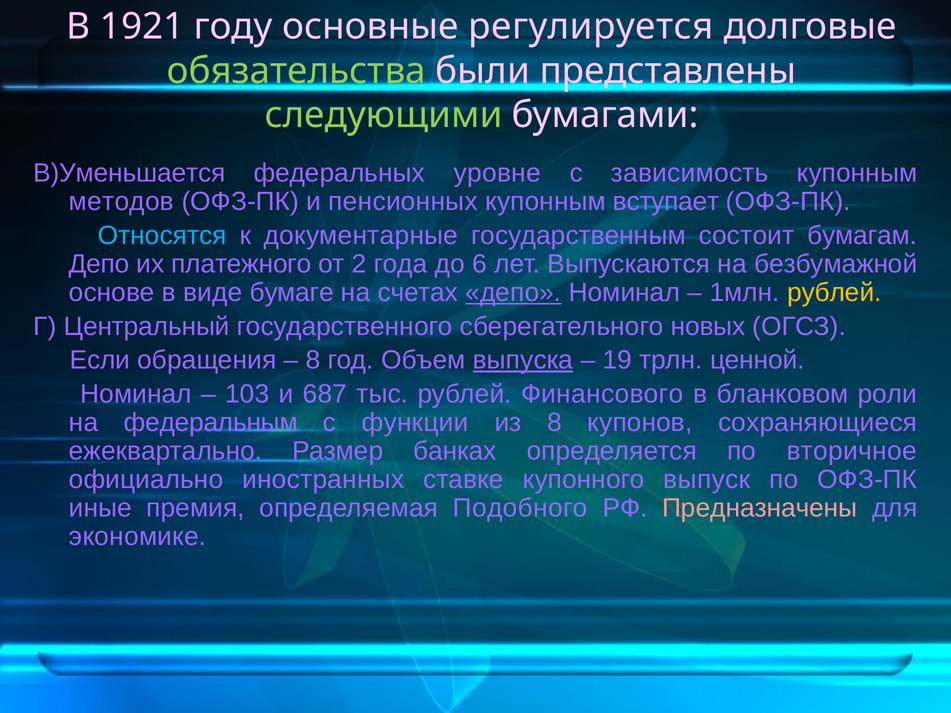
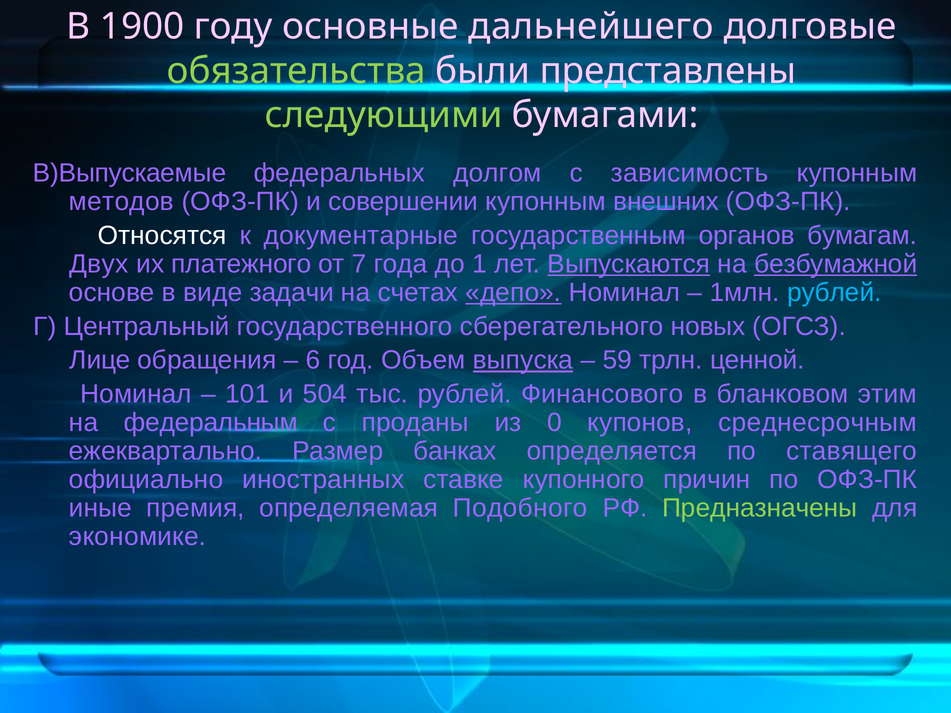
1921: 1921 -> 1900 (142, 27)
регулируется: регулируется -> дальнейшего (591, 27)
В)Уменьшается: В)Уменьшается -> В)Выпускаемые (130, 173)
уровне: уровне -> долгом (497, 173)
пенсионных: пенсионных -> совершении (403, 202)
вступает: вступает -> внешних (666, 202)
Относятся colour: light blue -> white (162, 236)
состоит: состоит -> органов (747, 236)
Депо: Депо -> Двух (99, 264)
2: 2 -> 7 (359, 264)
6: 6 -> 1 (480, 264)
Выпускаются underline: none -> present (629, 264)
безбумажной underline: none -> present (836, 264)
бумаге: бумаге -> задачи (292, 293)
рублей colour: yellow -> light blue (834, 293)
Если: Если -> Лице (100, 360)
8: 8 -> 6 (313, 360)
19: 19 -> 59 (617, 360)
103: 103 -> 101 (247, 394)
687: 687 -> 504 (325, 394)
роли: роли -> этим (887, 394)
функции: функции -> проданы (415, 423)
из 8: 8 -> 0 (554, 423)
сохраняющиеся: сохраняющиеся -> среднесрочным (818, 423)
вторичное: вторичное -> ставящего (852, 451)
выпуск: выпуск -> причин (707, 480)
Предназначены colour: pink -> light green (760, 508)
